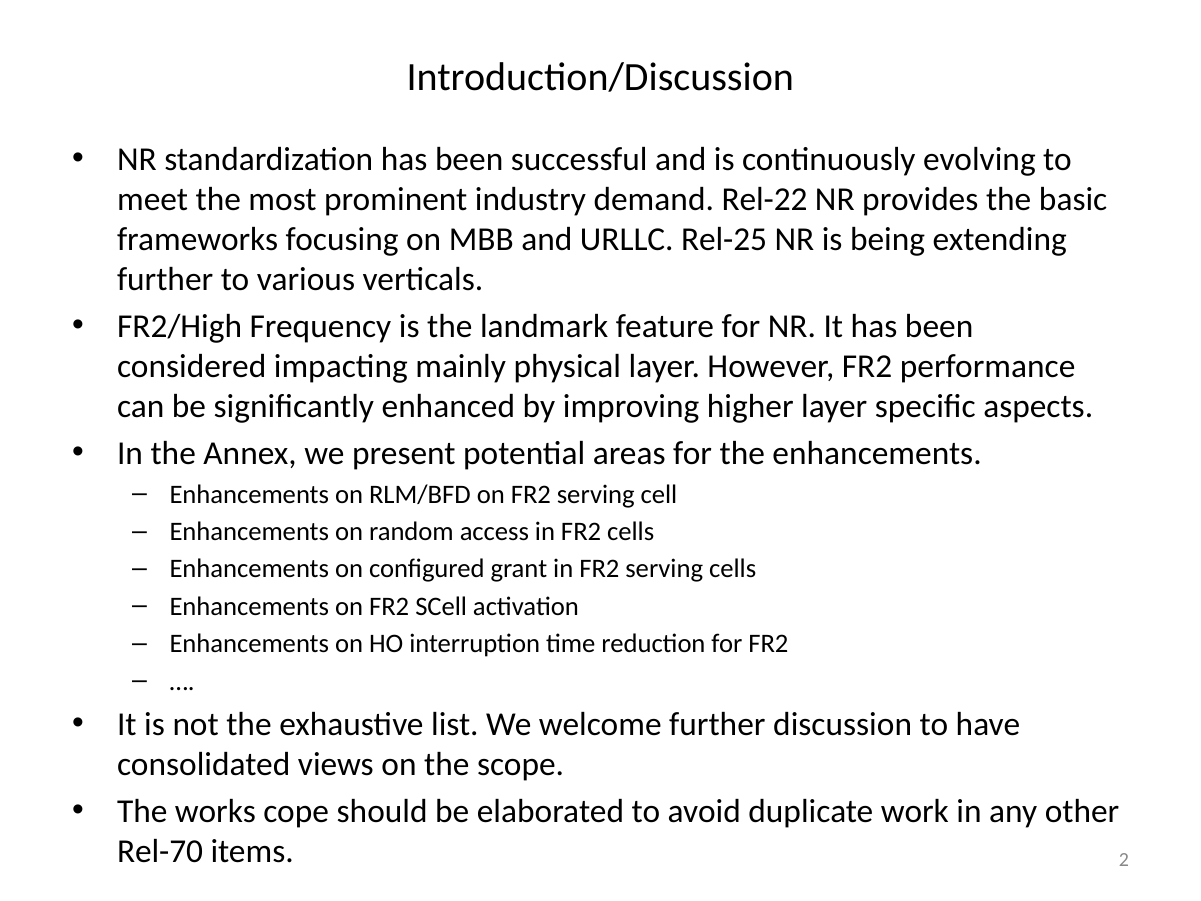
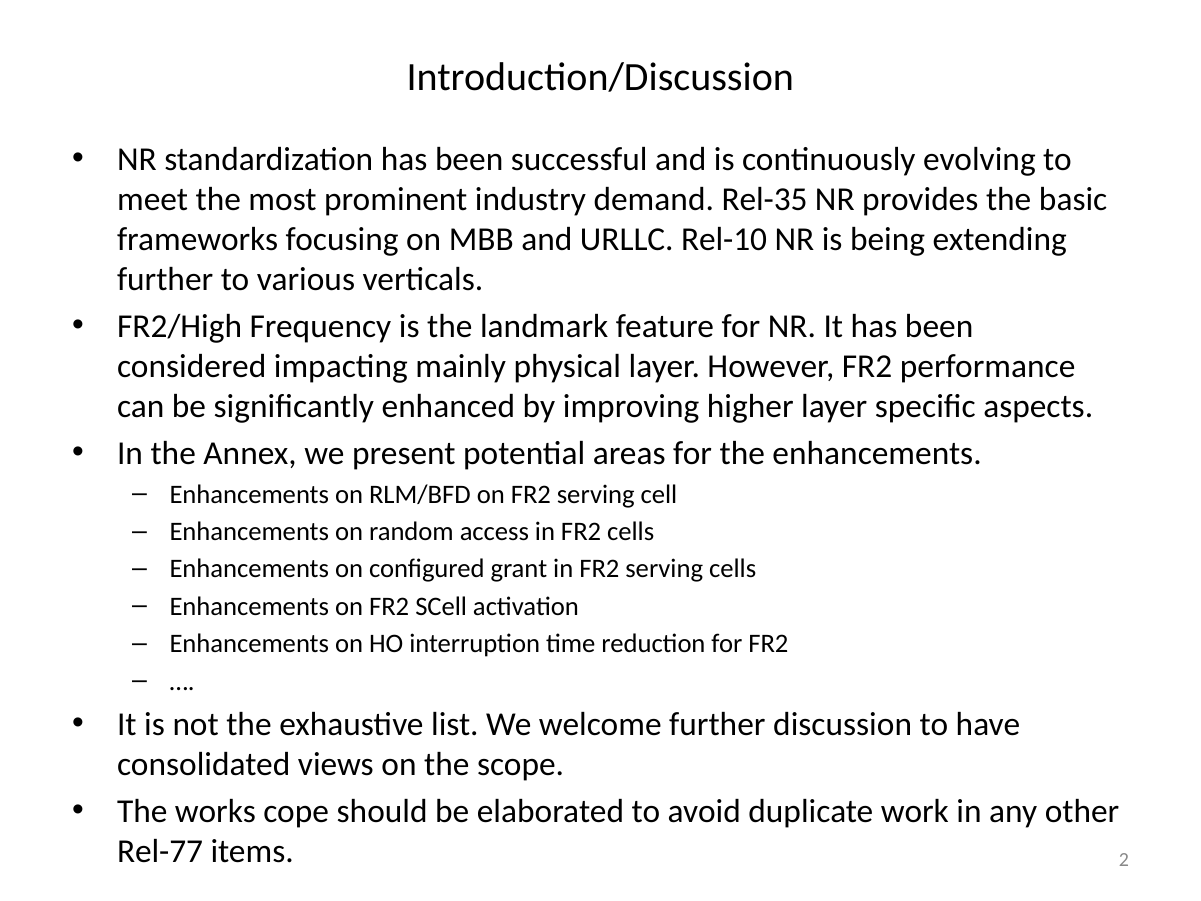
Rel-22: Rel-22 -> Rel-35 (765, 200)
Rel-25: Rel-25 -> Rel-10 (724, 240)
Rel-70: Rel-70 -> Rel-77 (160, 851)
